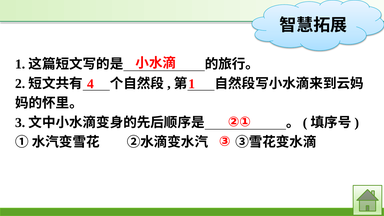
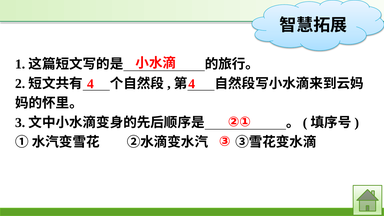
4 1: 1 -> 4 (192, 84)
